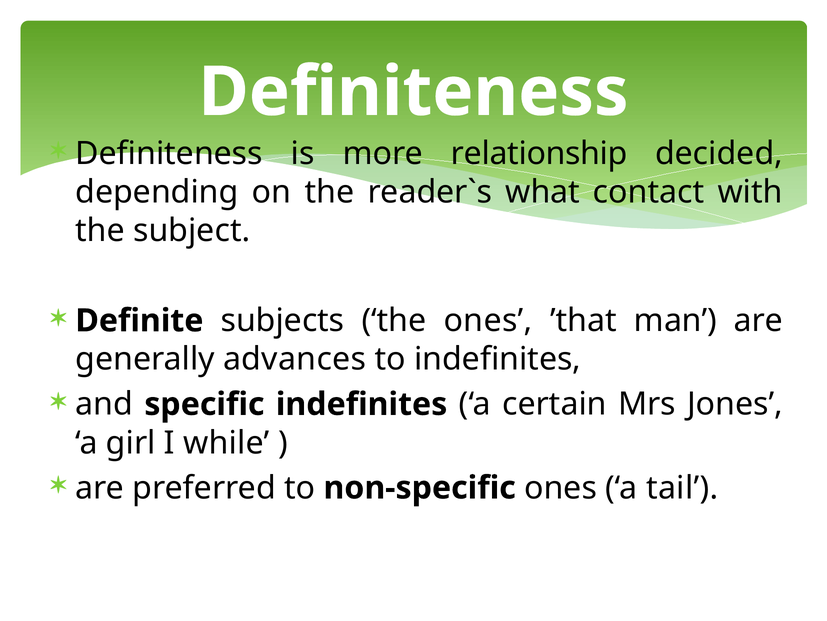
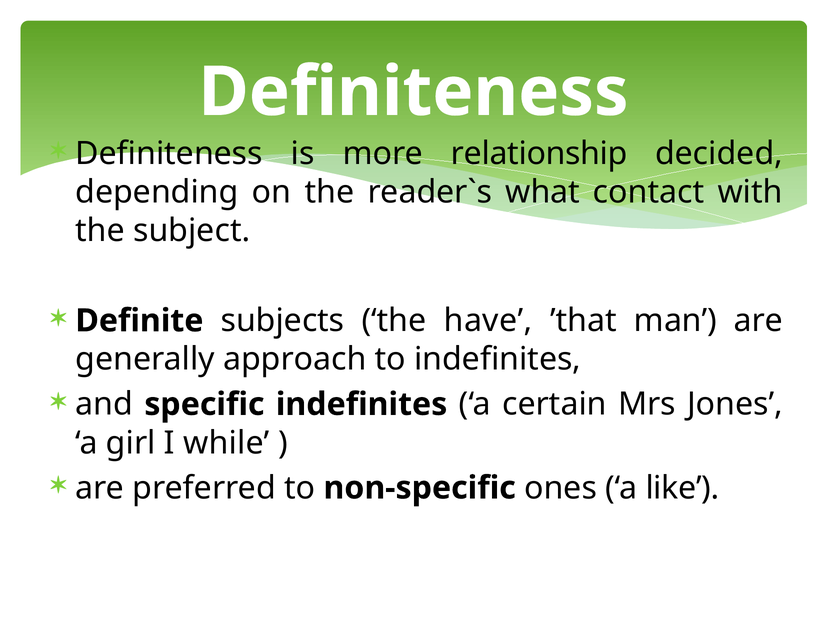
the ones: ones -> have (488, 320)
advances: advances -> approach (295, 359)
tail: tail -> like (682, 487)
